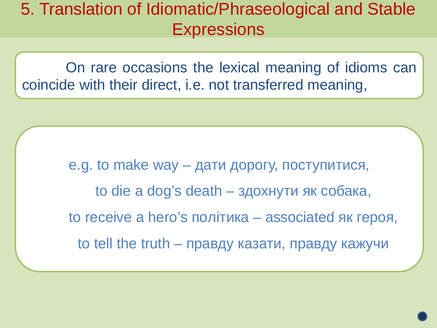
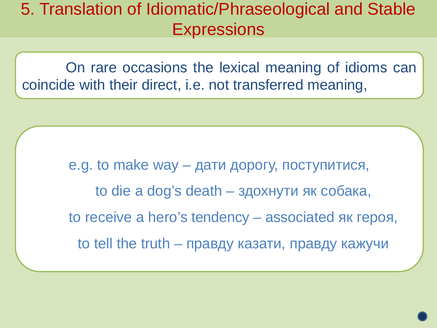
політика: політика -> tendency (220, 217)
